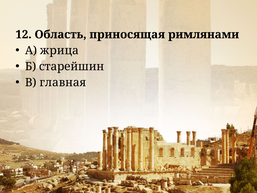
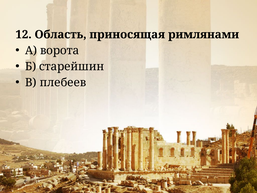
жрица: жрица -> ворота (60, 50)
главная: главная -> плебеев (63, 82)
